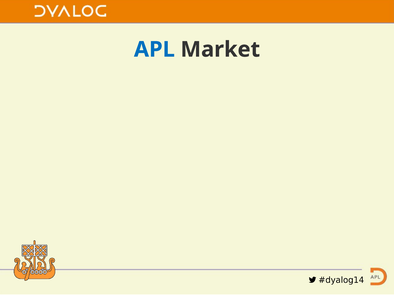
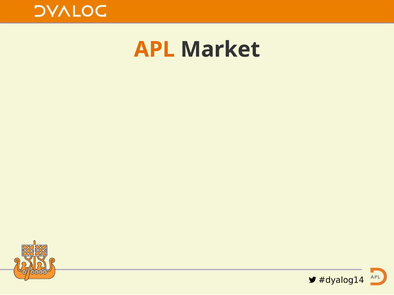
APL colour: blue -> orange (154, 50)
